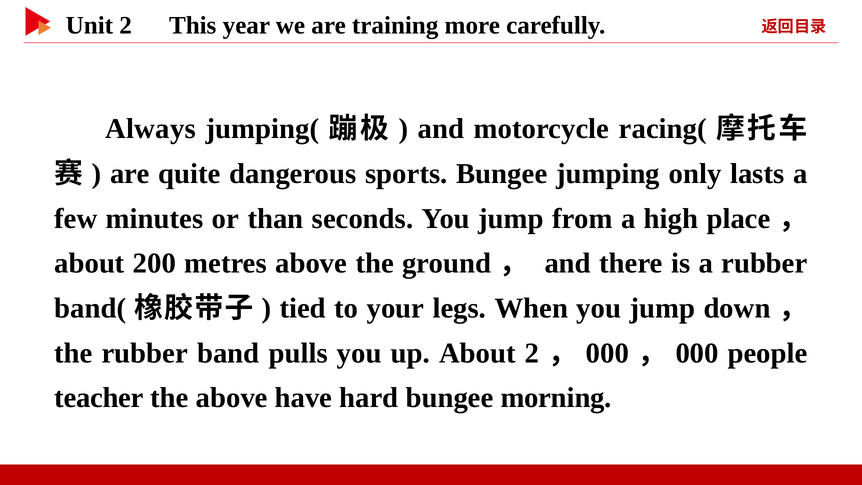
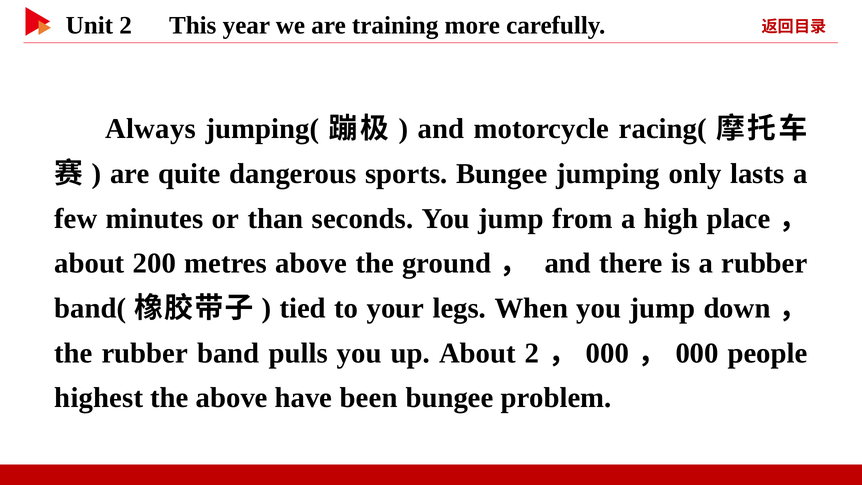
teacher: teacher -> highest (99, 398)
hard: hard -> been (369, 398)
morning: morning -> problem (556, 398)
